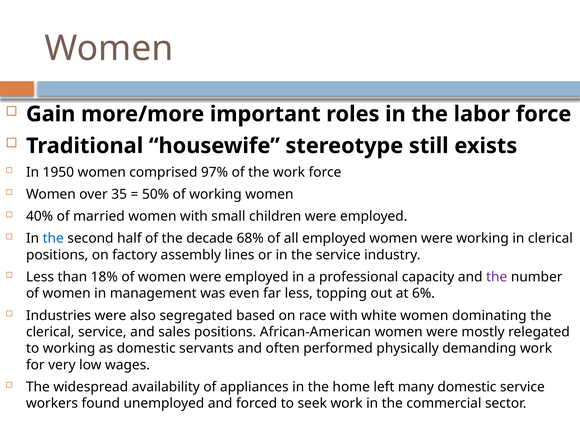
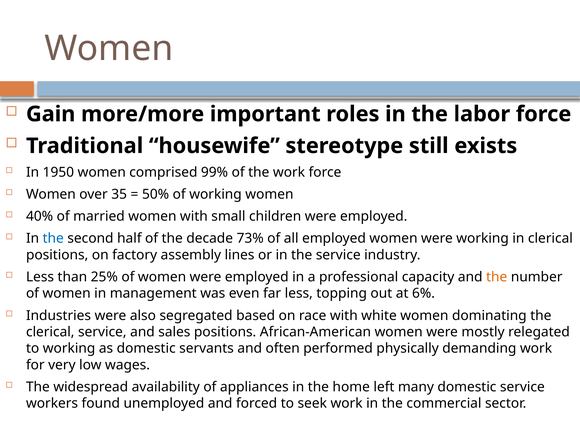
97%: 97% -> 99% (215, 172)
68%: 68% -> 73% (250, 238)
18%: 18% -> 25% (104, 277)
the colour: purple -> orange (497, 277)
